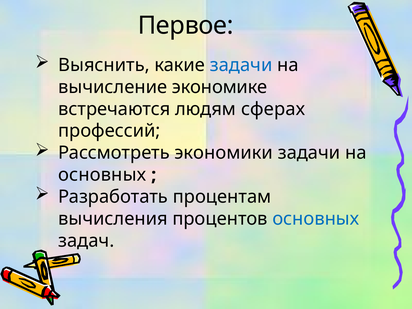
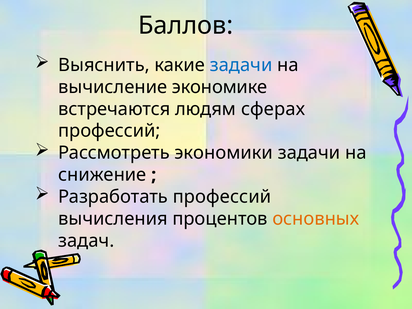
Первое: Первое -> Баллов (186, 26)
основных: основных -> снижение (102, 175)
Разработать процентам: процентам -> профессий (222, 197)
основных colour: blue -> orange (316, 219)
